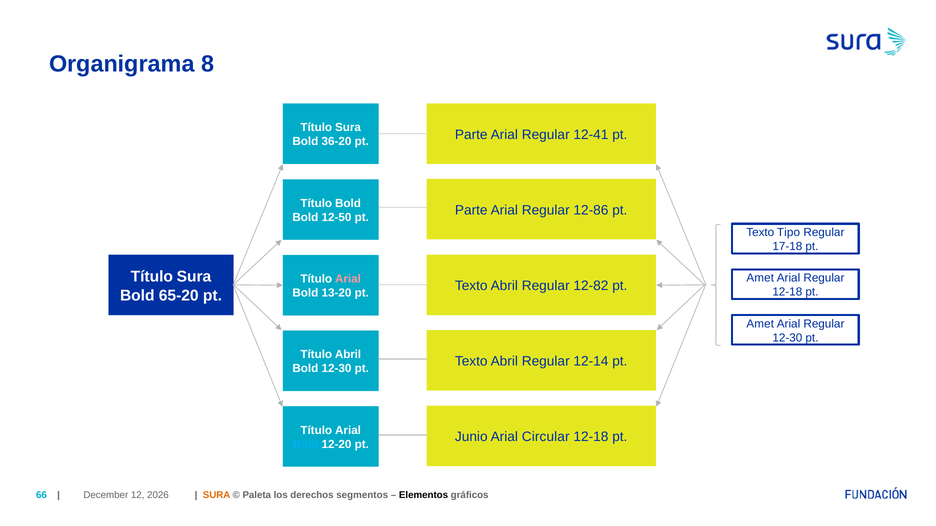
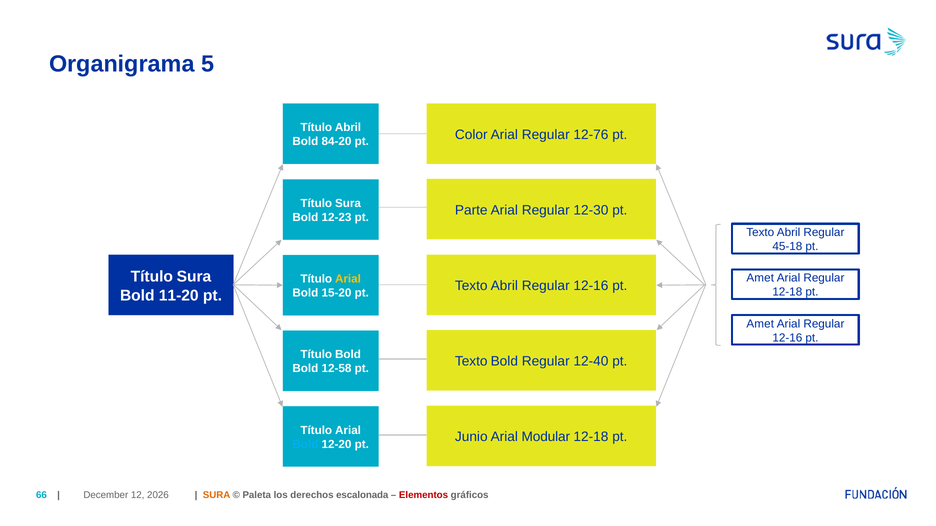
8: 8 -> 5 (208, 64)
Sura: Sura -> Abril (348, 128)
Parte: Parte -> Color (471, 135)
12-41: 12-41 -> 12-76 (591, 135)
36-20: 36-20 -> 84-20 (336, 142)
Bold: Bold -> Sura (348, 204)
12-86: 12-86 -> 12-30 (591, 210)
12-50: 12-50 -> 12-23 (336, 218)
Tipo: Tipo -> Abril (789, 233)
17-18: 17-18 -> 45-18 (787, 247)
Arial colour: pink -> yellow (348, 279)
12-82: 12-82 -> 12-16 (591, 286)
13-20: 13-20 -> 15-20 (336, 293)
65-20: 65-20 -> 11-20 (179, 296)
12-30: 12-30 -> 12-16 (787, 338)
Título Abril: Abril -> Bold (348, 355)
Abril: Abril -> Bold (504, 362)
12-14: 12-14 -> 12-40 (591, 362)
Bold 12-30: 12-30 -> 12-58 (336, 369)
Circular: Circular -> Modular (546, 437)
segmentos: segmentos -> escalonada (362, 496)
Elementos colour: black -> red (424, 496)
